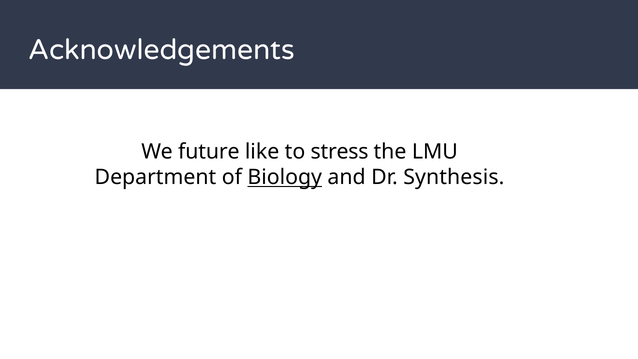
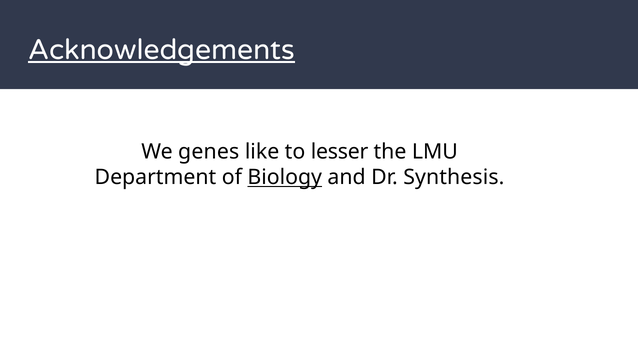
Acknowledgements underline: none -> present (161, 50)
future: future -> genes (209, 152)
stress: stress -> lesser (340, 152)
